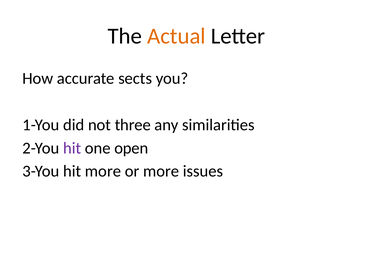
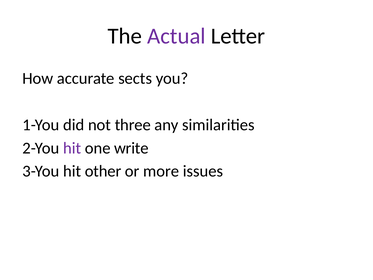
Actual colour: orange -> purple (176, 36)
open: open -> write (131, 148)
hit more: more -> other (103, 171)
